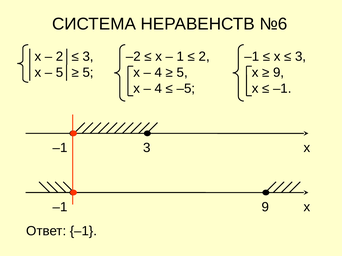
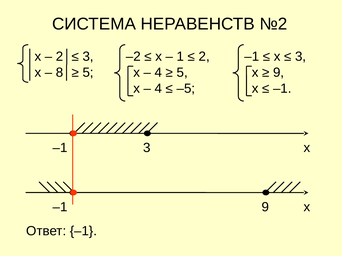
№6: №6 -> №2 (273, 24)
5│≥: 5│≥ -> 8│≥ (67, 73)
